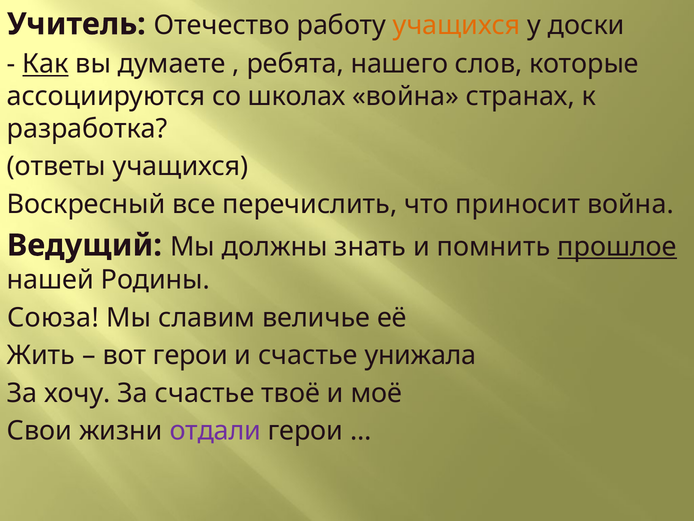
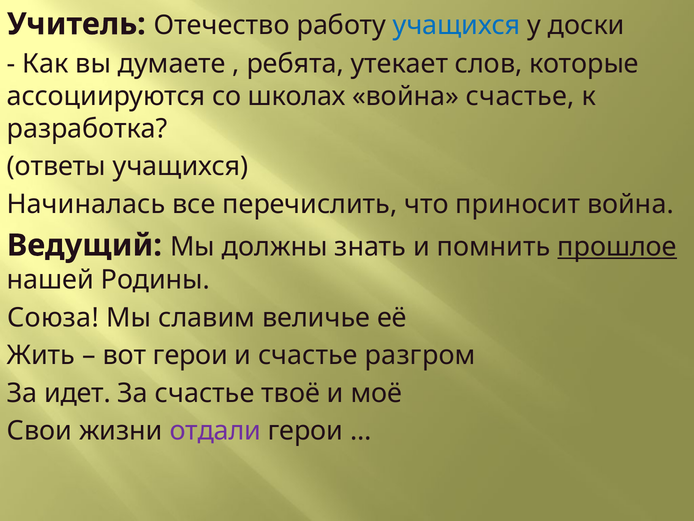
учащихся colour: orange -> blue (457, 25)
Как underline: present -> none (45, 64)
нашего: нашего -> утекает (399, 64)
война странах: странах -> счастье (520, 96)
Воскресный: Воскресный -> Начиналась (86, 204)
унижала: унижала -> разгром (420, 355)
хочу: хочу -> идет (78, 393)
